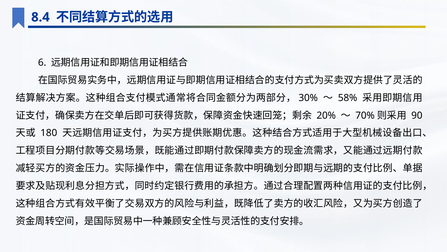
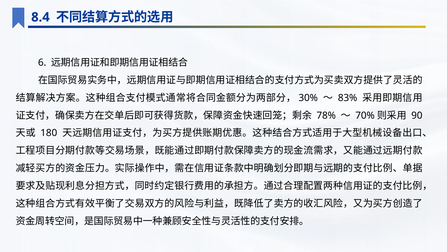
58%: 58% -> 83% (348, 98)
20%: 20% -> 78% (326, 115)
